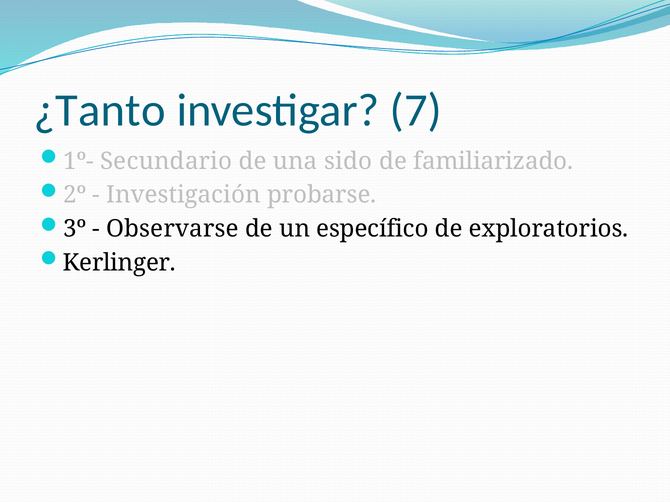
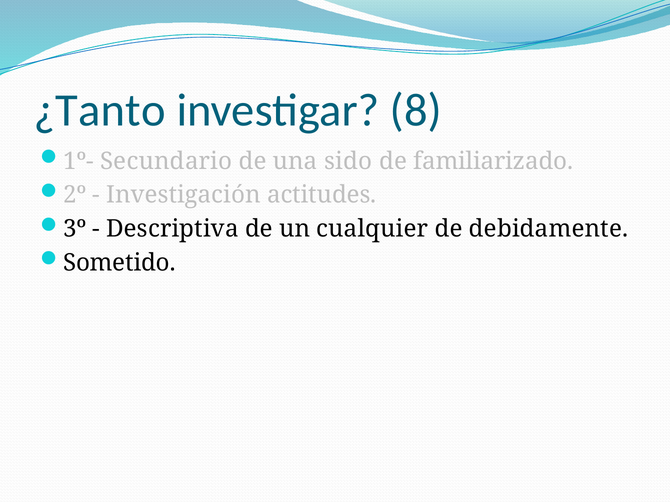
7: 7 -> 8 (416, 111)
probarse: probarse -> actitudes (322, 195)
Observarse: Observarse -> Descriptiva (172, 229)
específico: específico -> cualquier (372, 229)
exploratorios: exploratorios -> debidamente (549, 229)
Kerlinger: Kerlinger -> Sometido (119, 263)
